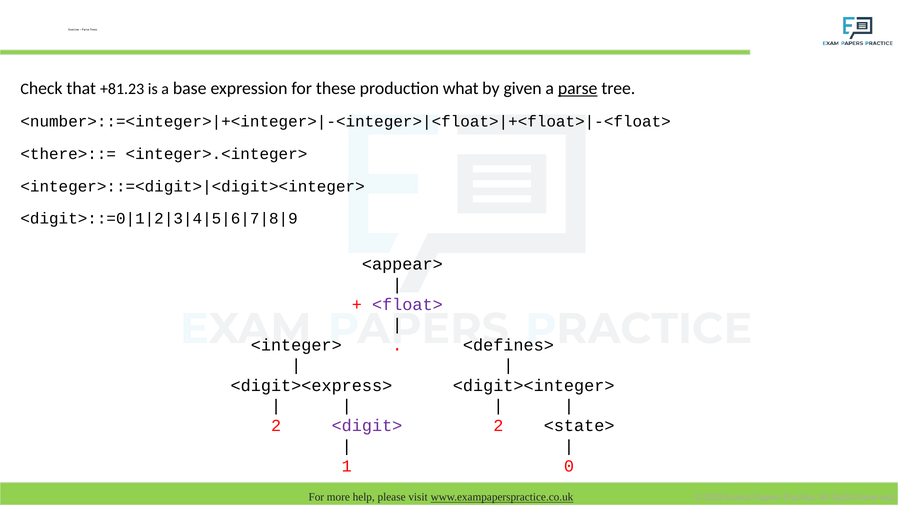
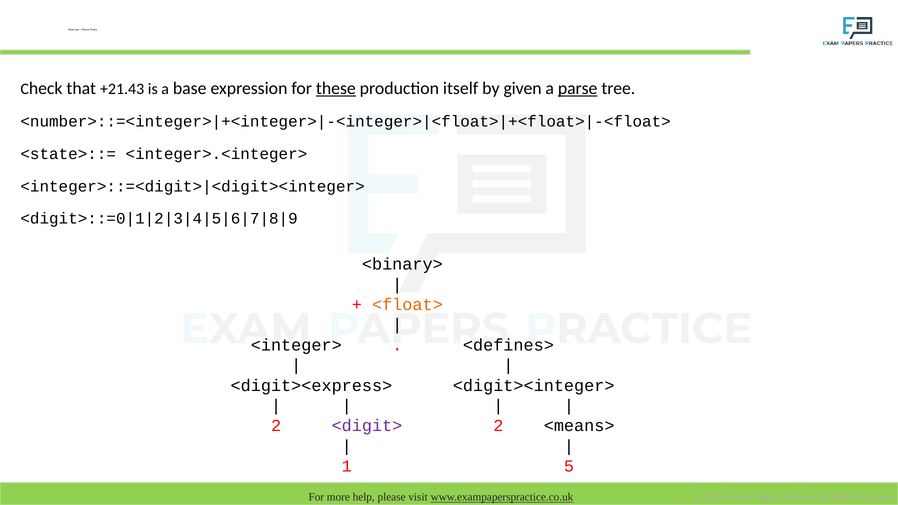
+81.23: +81.23 -> +21.43 (122, 89)
these underline: none -> present (336, 89)
what: what -> itself (461, 89)
<there>::=: <there>::= -> <state>::= (68, 154)
<appear>: <appear> -> <binary> (402, 264)
<float> colour: purple -> orange (407, 305)
<state>: <state> -> <means> (579, 426)
0: 0 -> 5 (569, 466)
